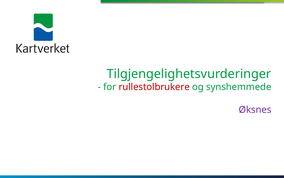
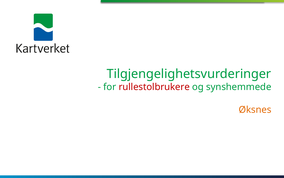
Øksnes colour: purple -> orange (255, 110)
